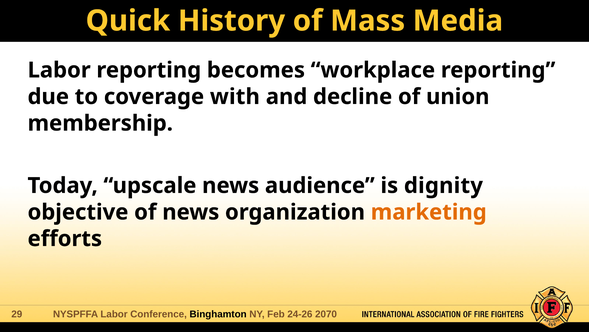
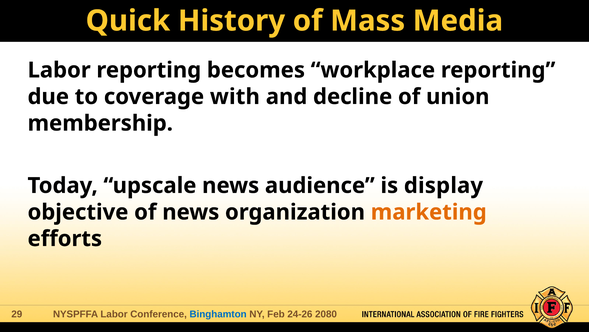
dignity: dignity -> display (443, 185)
Binghamton colour: black -> blue (218, 314)
2070: 2070 -> 2080 (326, 314)
